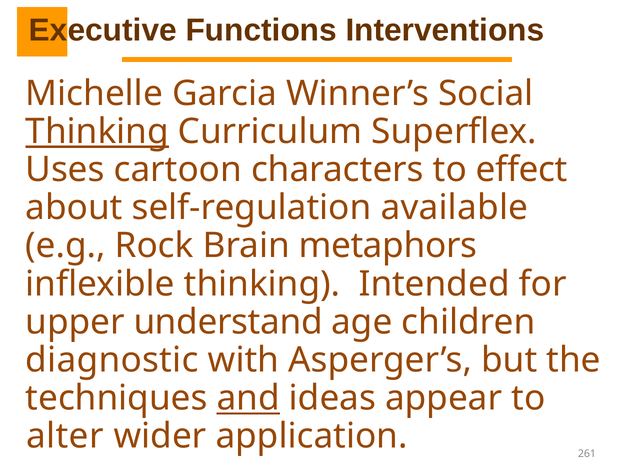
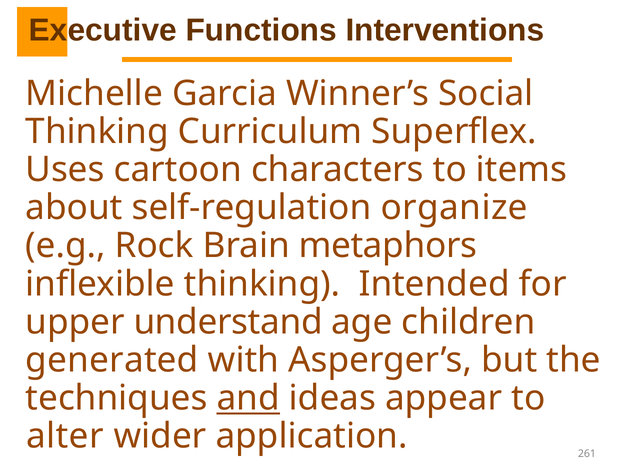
Thinking underline: present -> none (97, 131)
effect: effect -> items (522, 169)
available: available -> organize (454, 208)
diagnostic: diagnostic -> generated (112, 360)
